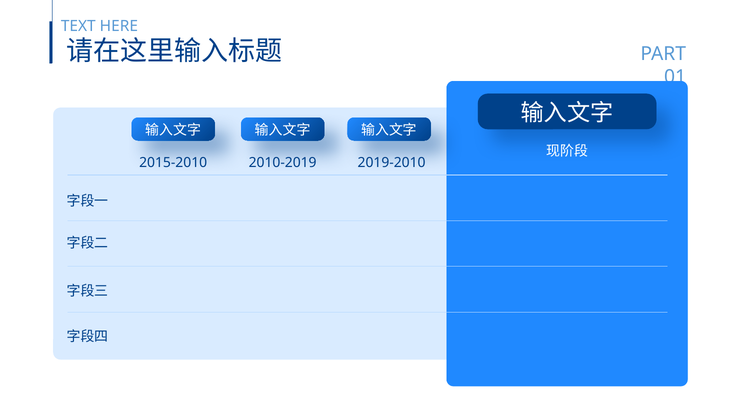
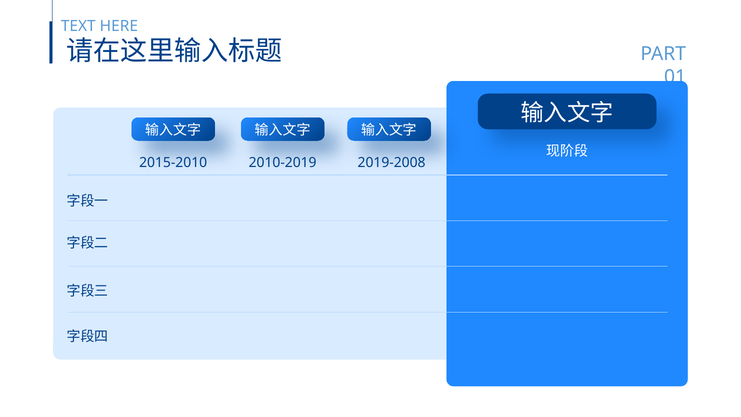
2019-2010: 2019-2010 -> 2019-2008 (392, 162)
